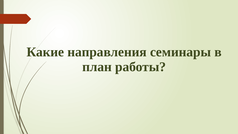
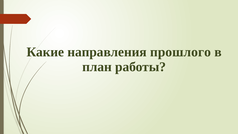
семинары: семинары -> прошлого (180, 52)
